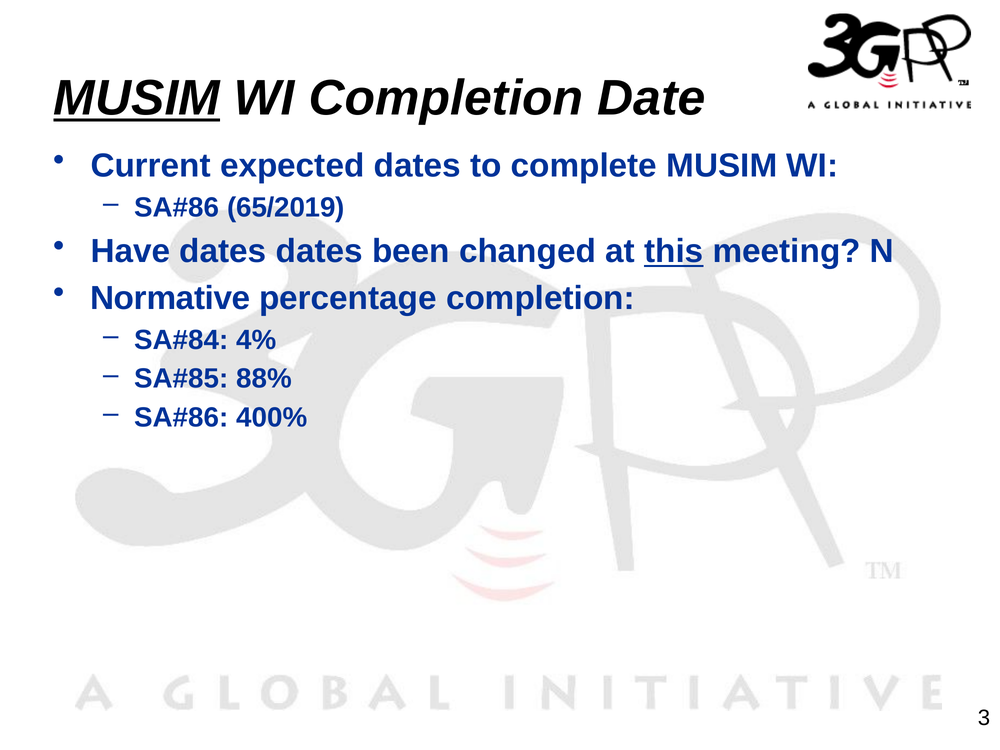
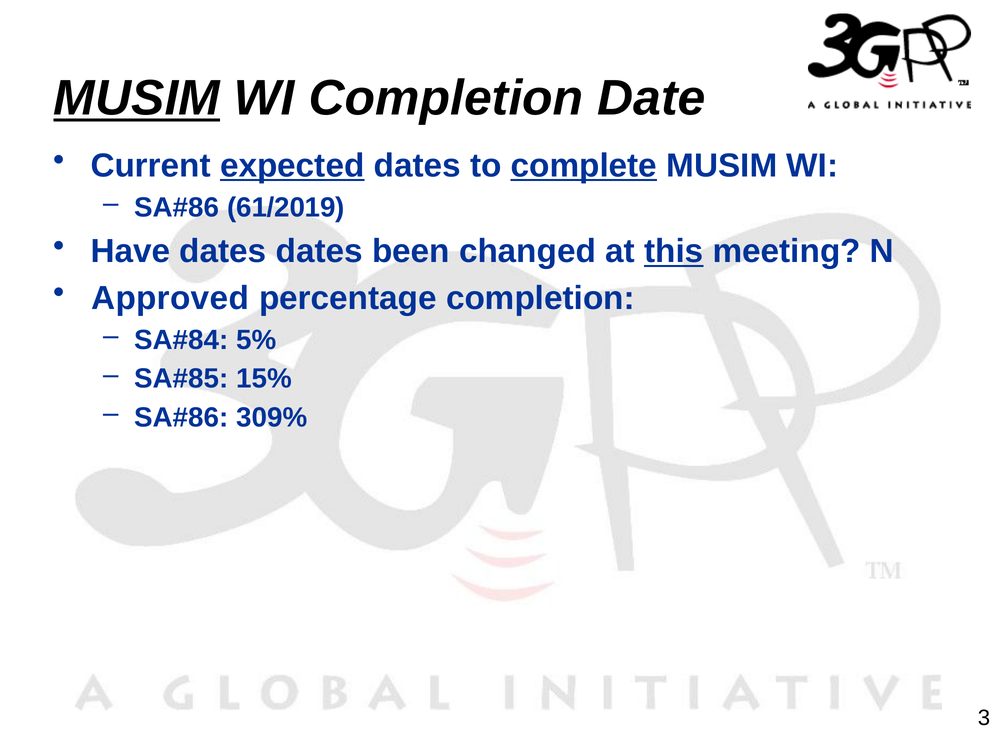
expected underline: none -> present (292, 166)
complete underline: none -> present (584, 166)
65/2019: 65/2019 -> 61/2019 (286, 208)
Normative: Normative -> Approved (170, 298)
4%: 4% -> 5% (256, 340)
88%: 88% -> 15% (264, 379)
400%: 400% -> 309% (272, 418)
